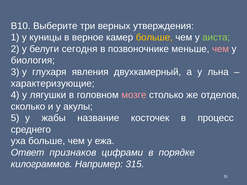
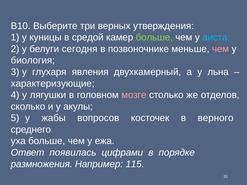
верное: верное -> средой (88, 37)
больше colour: yellow -> light green (154, 37)
аиста colour: light green -> light blue (216, 37)
название: название -> вопросов (98, 118)
процесс: процесс -> верного (216, 118)
признаков: признаков -> появилась (73, 153)
килограммов: килограммов -> размножения (42, 164)
315: 315 -> 115 (135, 164)
